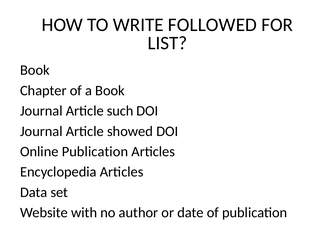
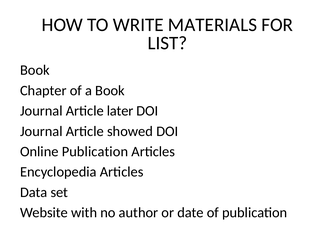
FOLLOWED: FOLLOWED -> MATERIALS (213, 25)
such: such -> later (120, 111)
